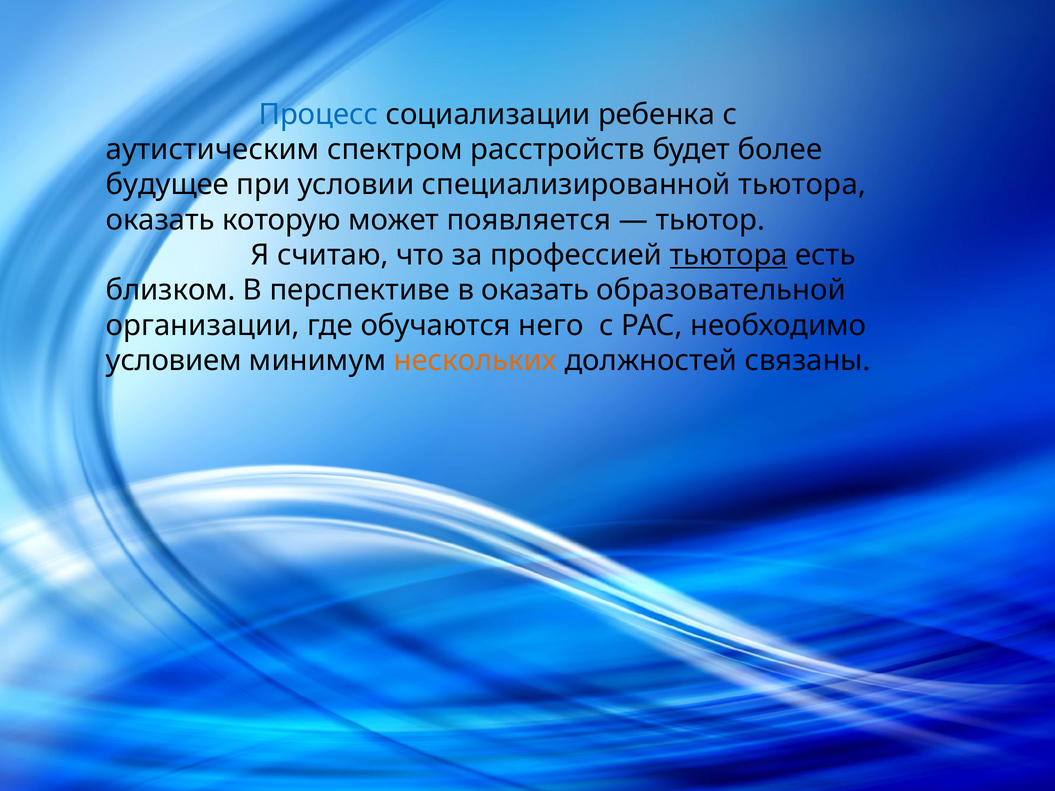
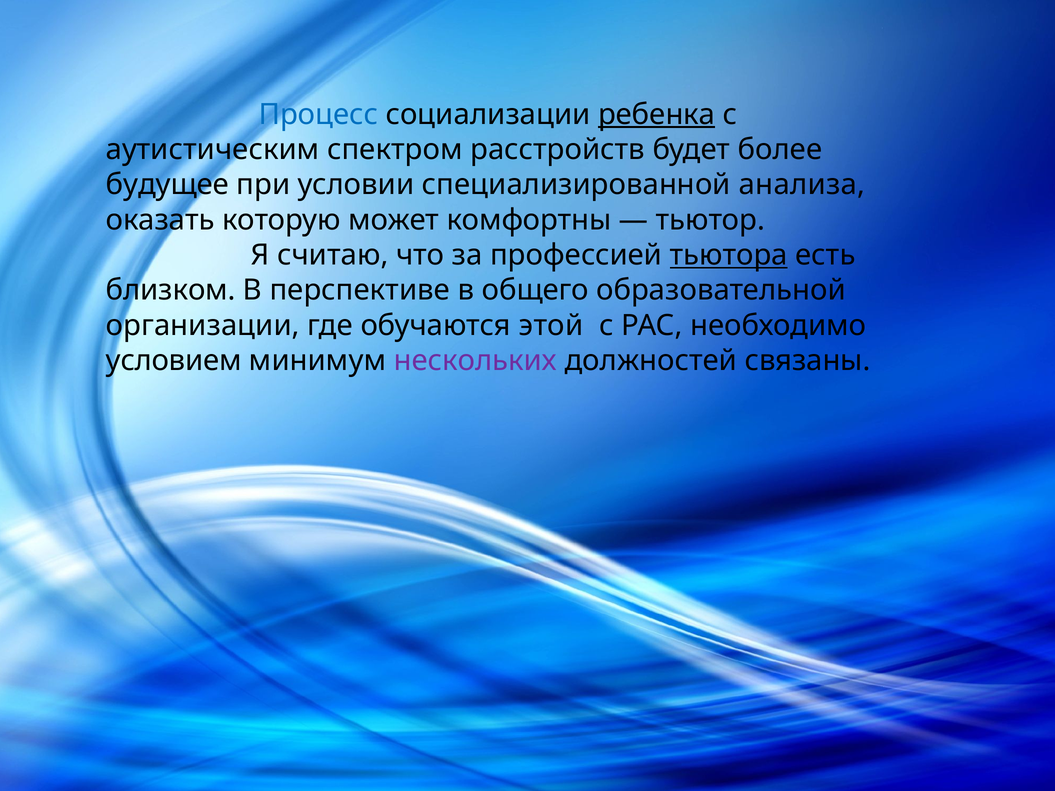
ребенка underline: none -> present (657, 114)
специализированной тьютора: тьютора -> анализа (802, 185)
появляется: появляется -> комфортны (529, 220)
в оказать: оказать -> общего (535, 290)
него: него -> этой (551, 326)
нескольких colour: orange -> purple (475, 361)
